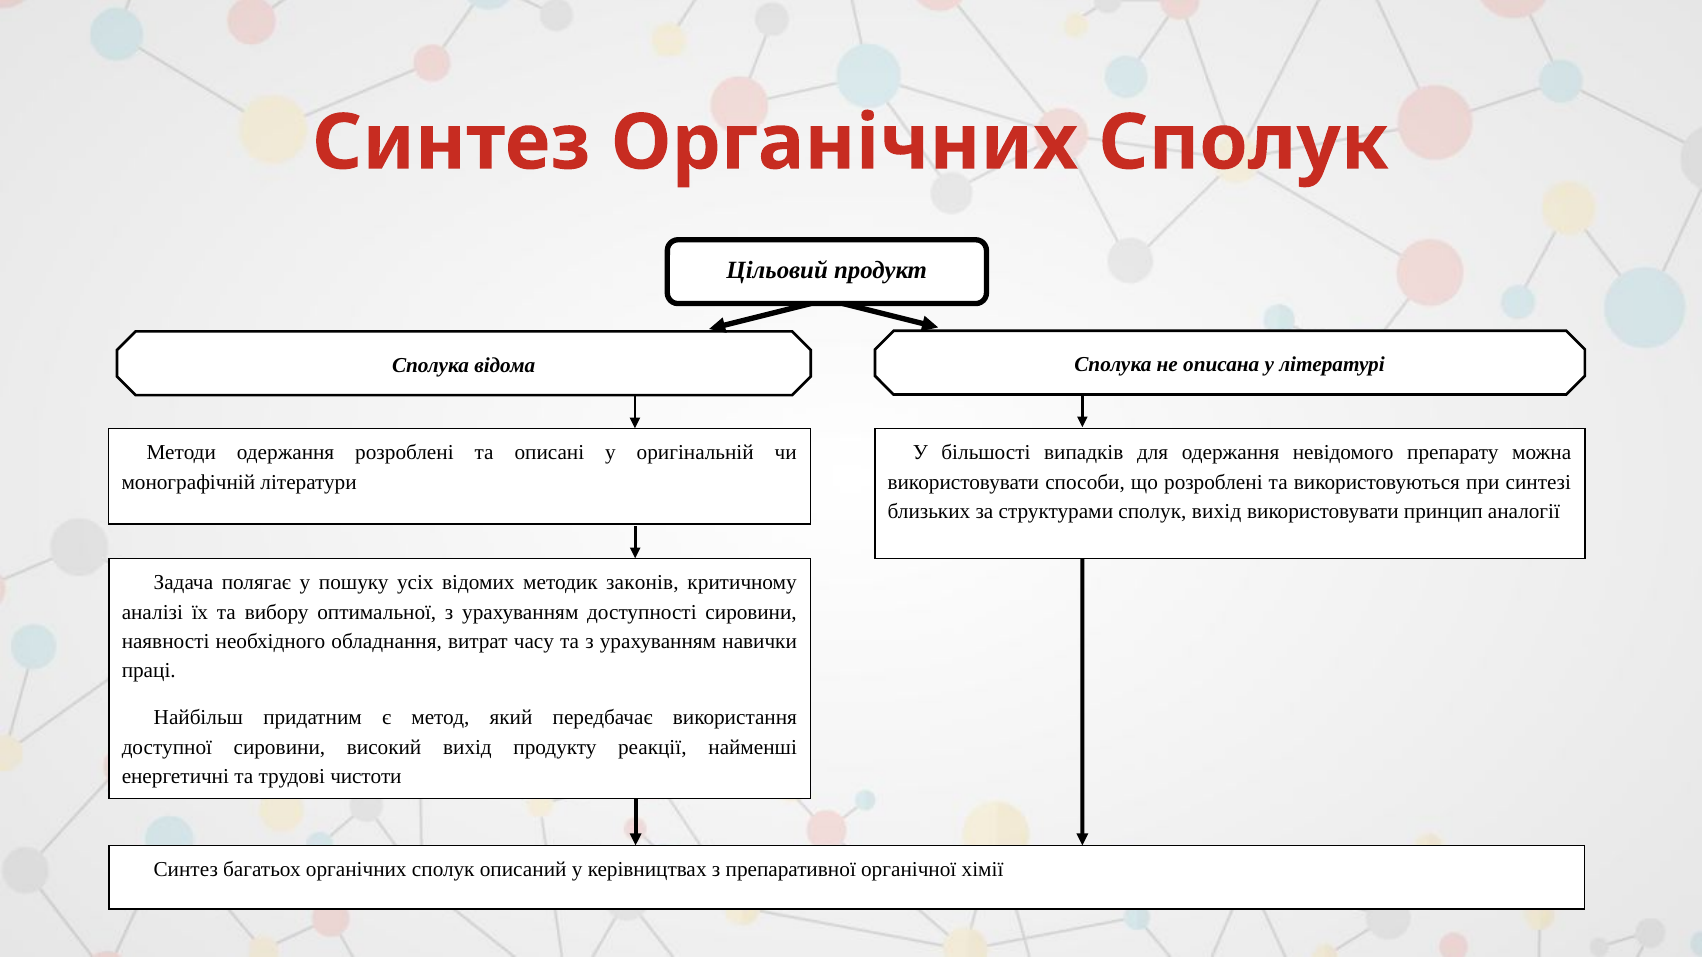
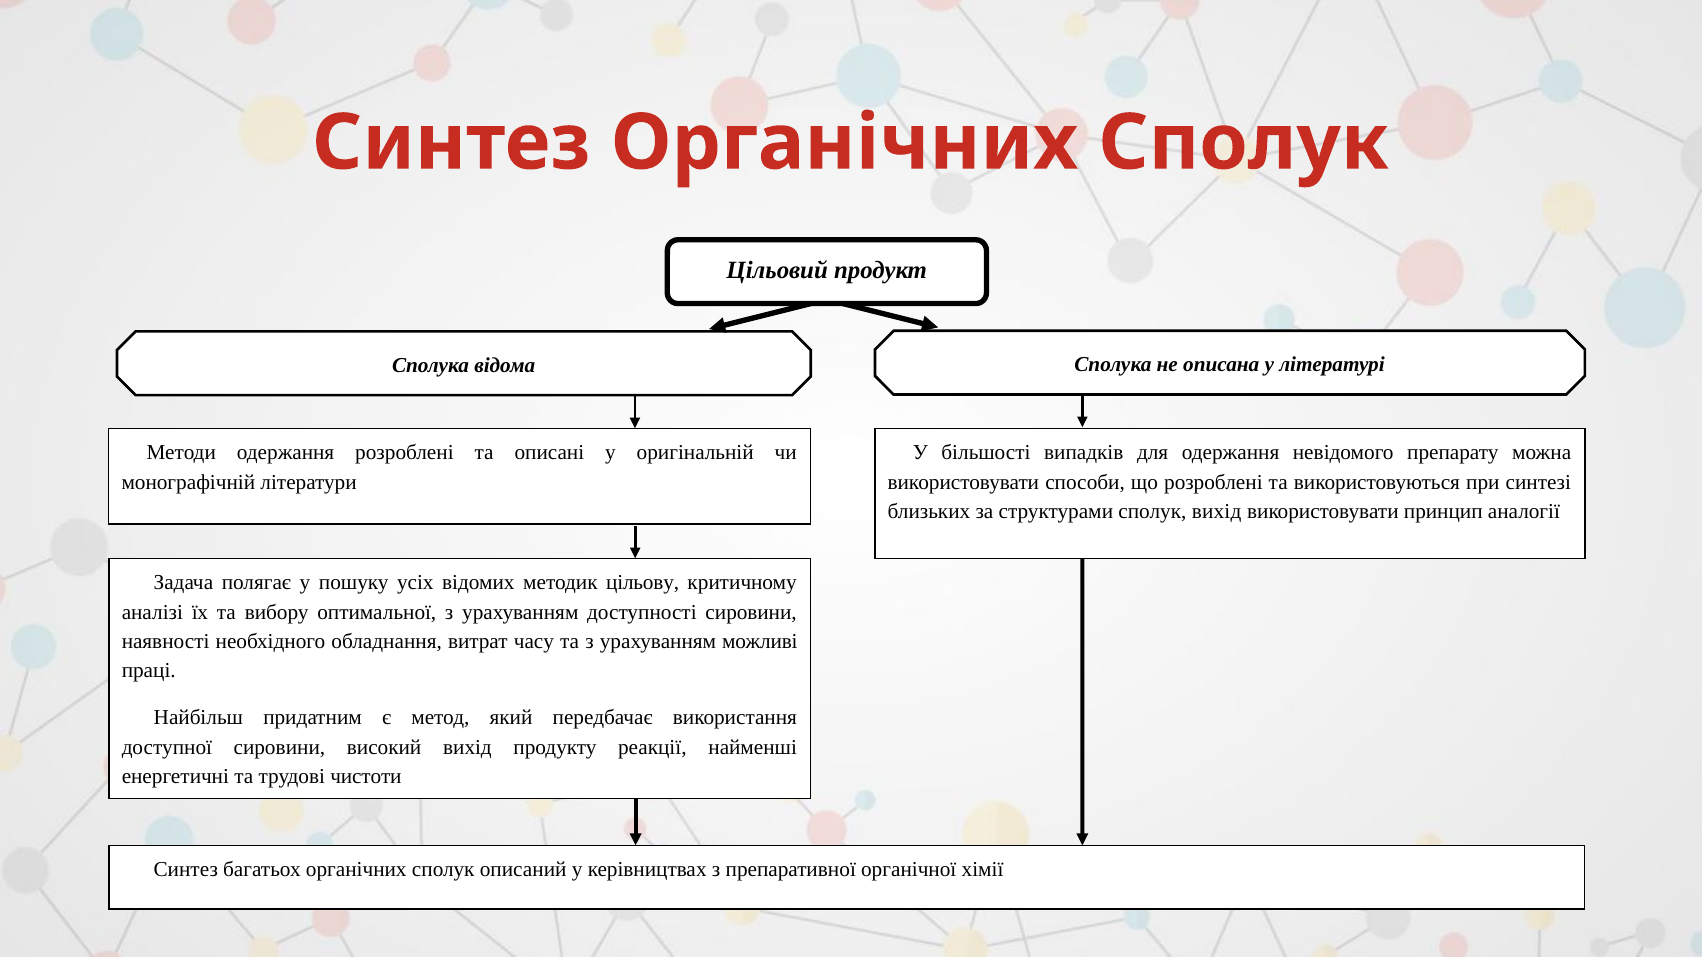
законів: законів -> цільову (643, 583)
навички: навички -> можливі (760, 642)
